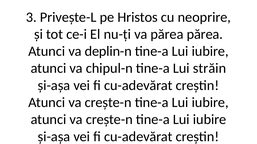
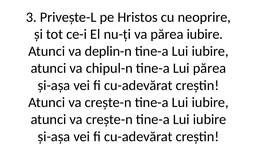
părea părea: părea -> iubire (205, 34)
Lui străin: străin -> părea (210, 69)
